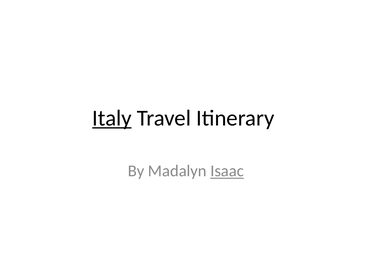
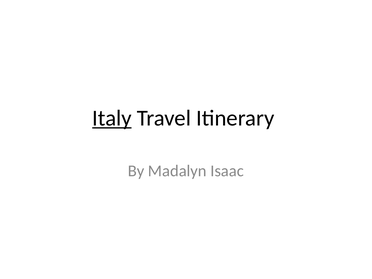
Isaac underline: present -> none (227, 171)
